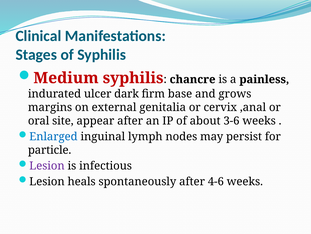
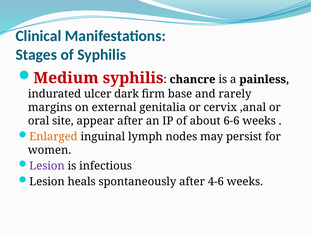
grows: grows -> rarely (235, 94)
3-6: 3-6 -> 6-6 (231, 120)
Enlarged colour: blue -> orange (53, 136)
particle: particle -> women (50, 150)
